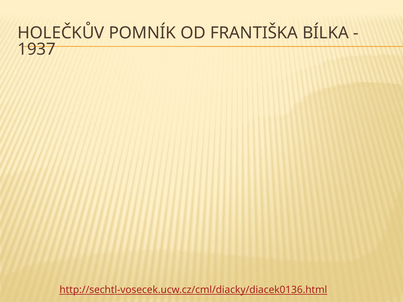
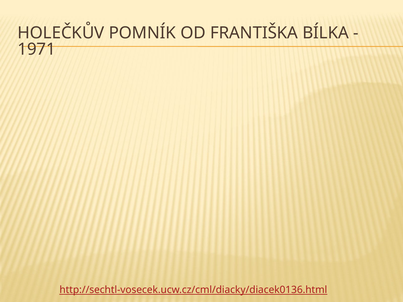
1937: 1937 -> 1971 (37, 49)
